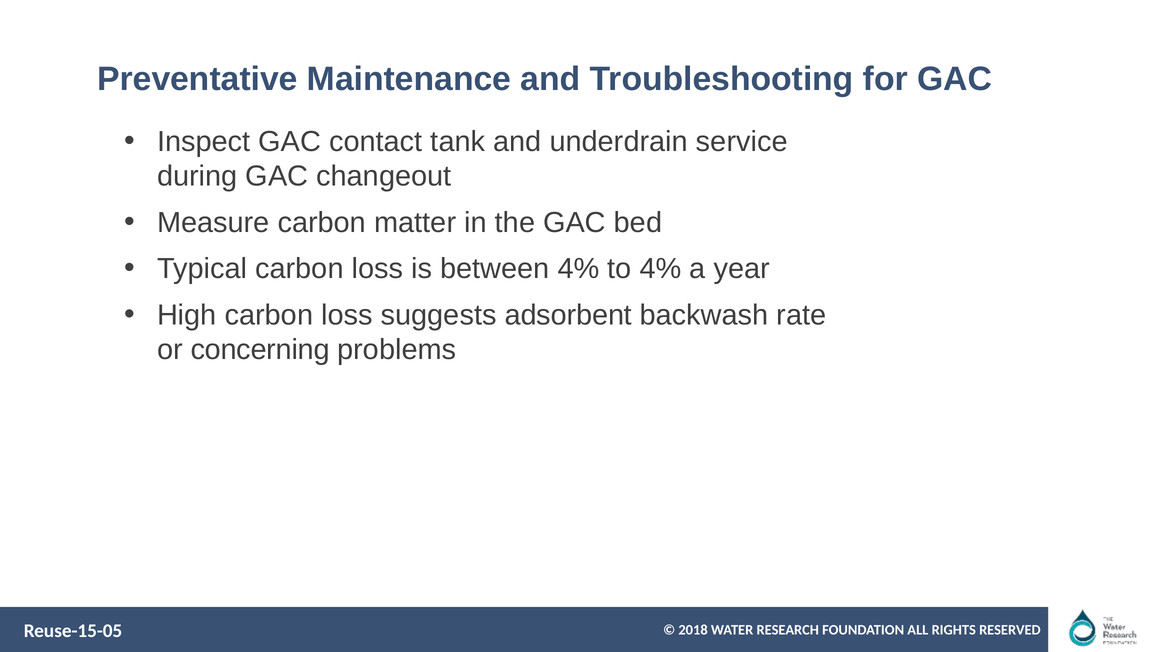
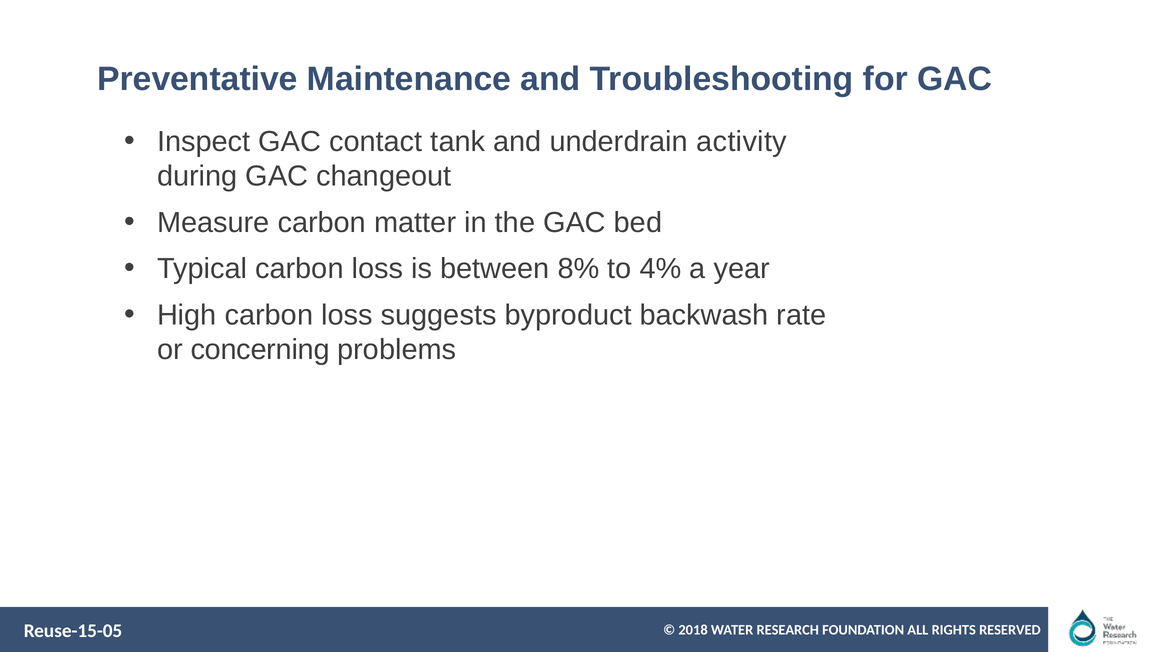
service: service -> activity (742, 141)
between 4%: 4% -> 8% (579, 268)
adsorbent: adsorbent -> byproduct (568, 315)
